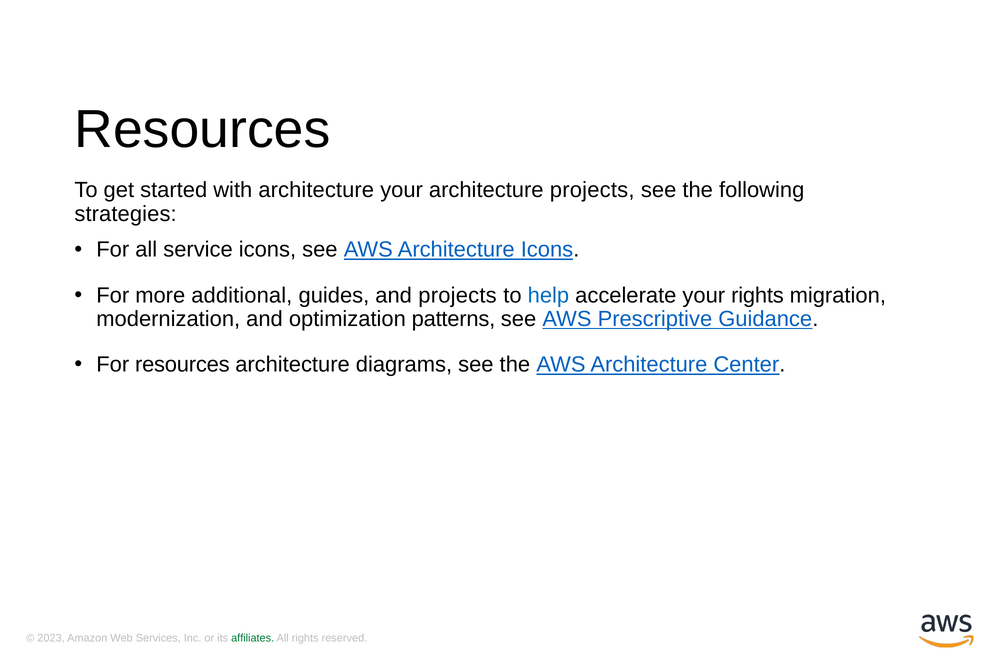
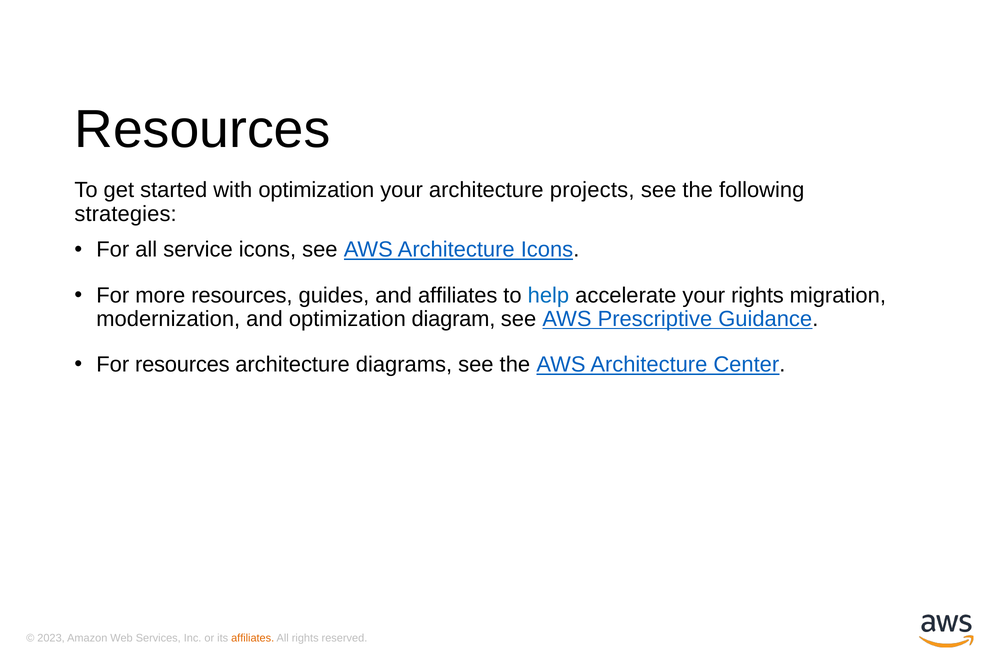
with architecture: architecture -> optimization (316, 190)
more additional: additional -> resources (242, 295)
and projects: projects -> affiliates (458, 295)
patterns: patterns -> diagram (453, 319)
affiliates colour: green -> orange (253, 638)
